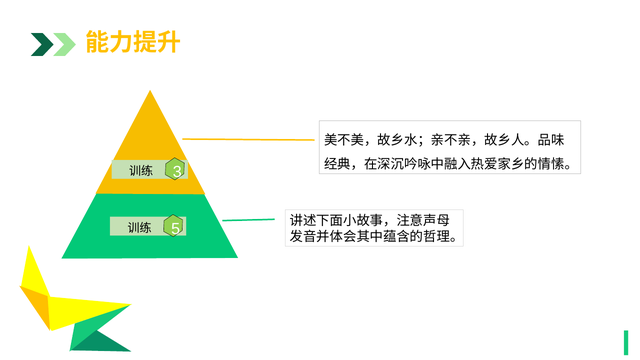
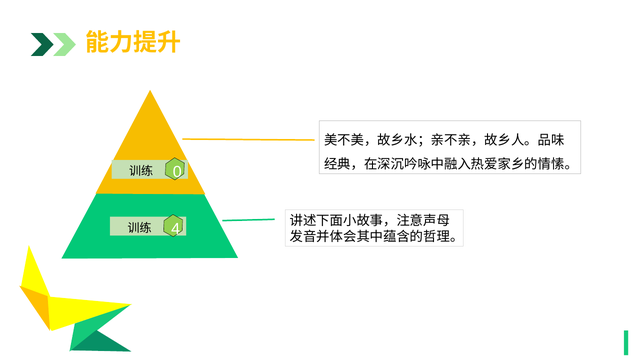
3: 3 -> 0 (177, 172)
5: 5 -> 4 (176, 229)
